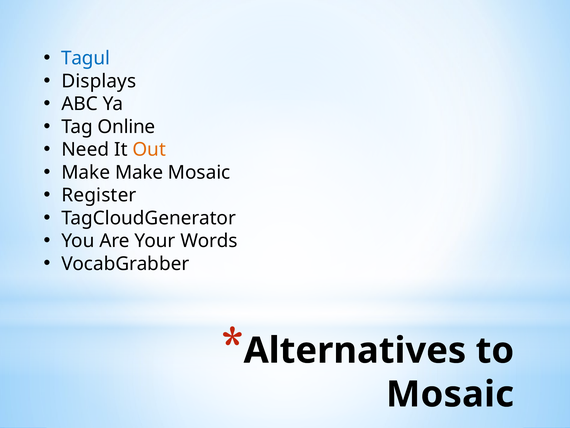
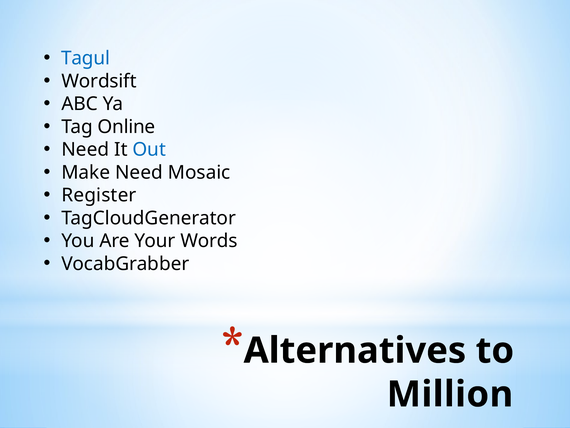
Displays: Displays -> Wordsift (99, 81)
Out colour: orange -> blue (149, 149)
Make Make: Make -> Need (139, 172)
Mosaic: Mosaic -> Million (450, 394)
